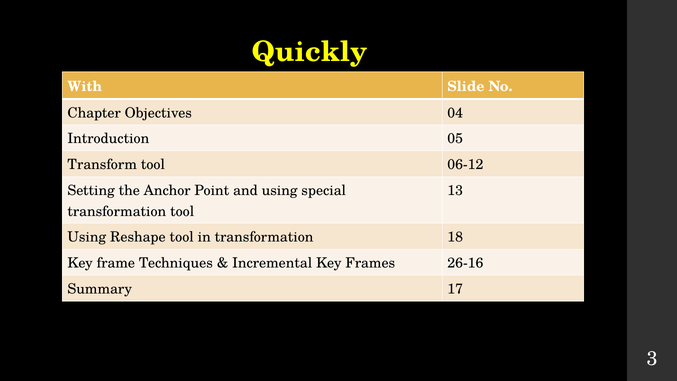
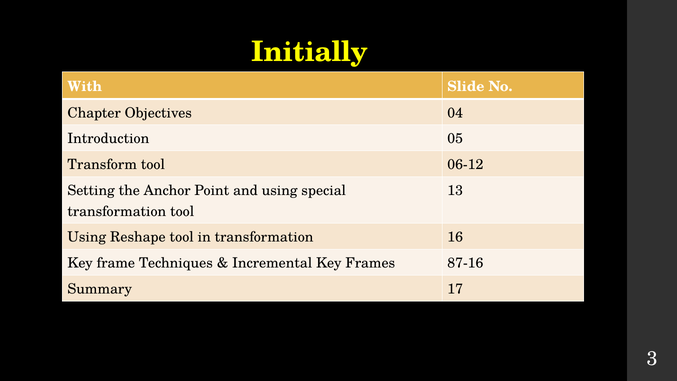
Quickly: Quickly -> Initially (310, 52)
18: 18 -> 16 (455, 237)
26-16: 26-16 -> 87-16 (465, 263)
